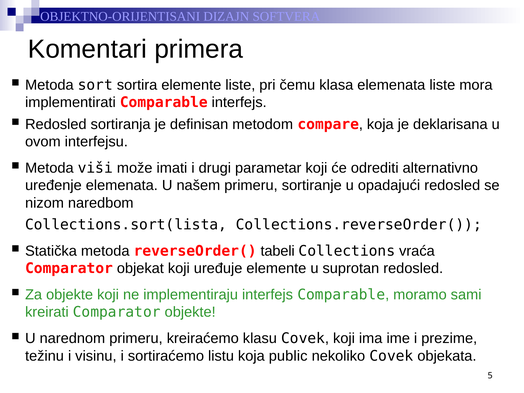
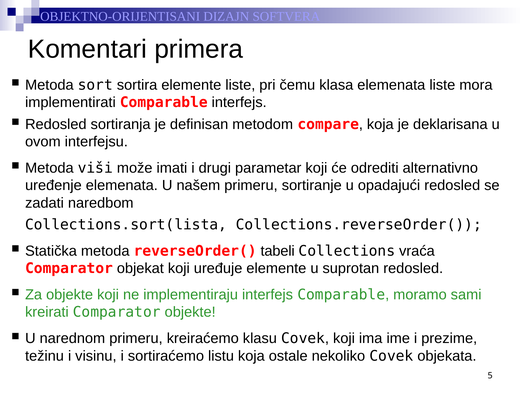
nizom: nizom -> zadati (44, 203)
public: public -> ostale (288, 356)
